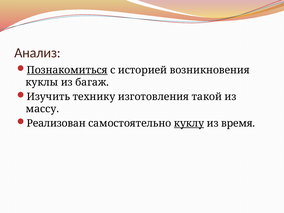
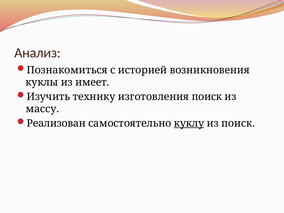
Познакомиться underline: present -> none (67, 70)
багаж: багаж -> имеет (92, 82)
изготовления такой: такой -> поиск (207, 97)
из время: время -> поиск (238, 123)
